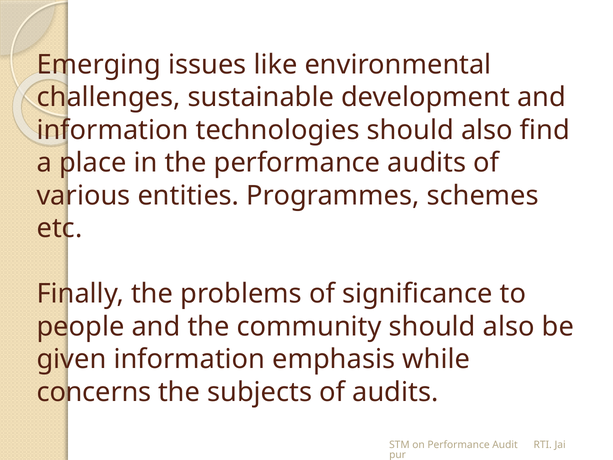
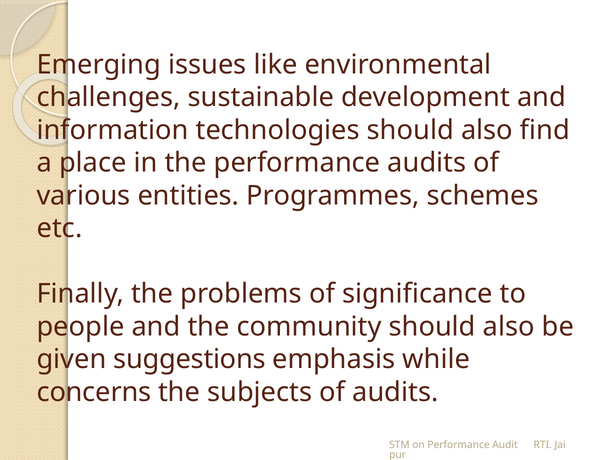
given information: information -> suggestions (190, 359)
